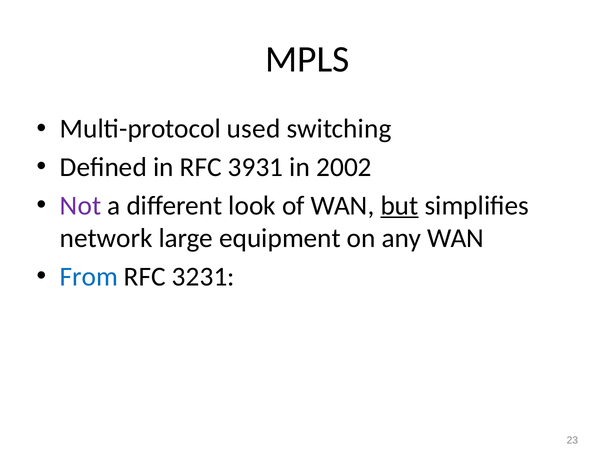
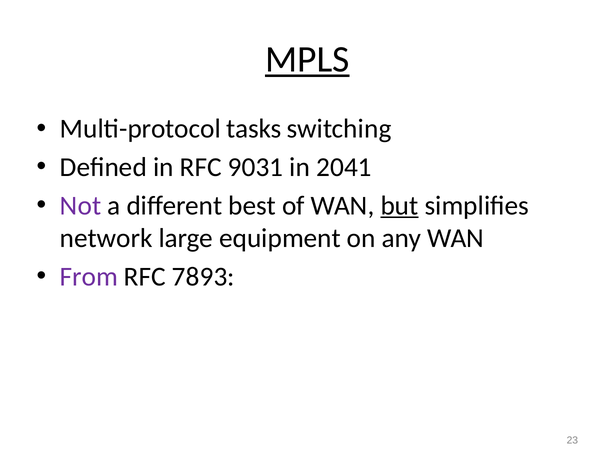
MPLS underline: none -> present (307, 60)
used: used -> tasks (254, 129)
3931: 3931 -> 9031 (256, 167)
2002: 2002 -> 2041 (344, 167)
look: look -> best (252, 206)
From colour: blue -> purple (89, 277)
3231: 3231 -> 7893 (203, 277)
